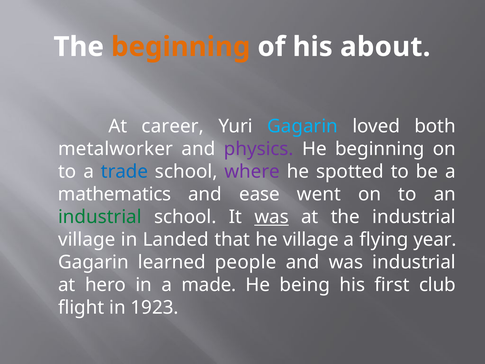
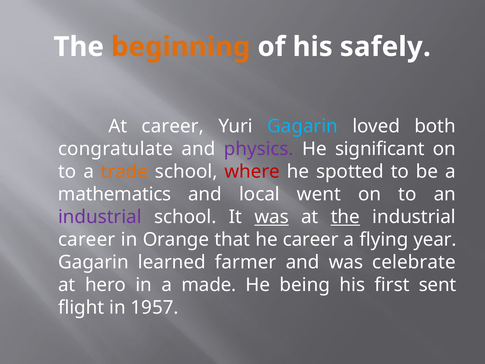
about: about -> safely (385, 47)
metalworker: metalworker -> congratulate (116, 149)
He beginning: beginning -> significant (380, 149)
trade colour: blue -> orange (124, 172)
where colour: purple -> red (252, 172)
ease: ease -> local (259, 194)
industrial colour: green -> purple (100, 217)
the underline: none -> present (345, 217)
village: village -> career (87, 240)
Landed: Landed -> Orange (176, 240)
he village: village -> career (311, 240)
people: people -> farmer (246, 262)
was industrial: industrial -> celebrate (414, 262)
club: club -> sent (437, 285)
1923: 1923 -> 1957 (155, 307)
